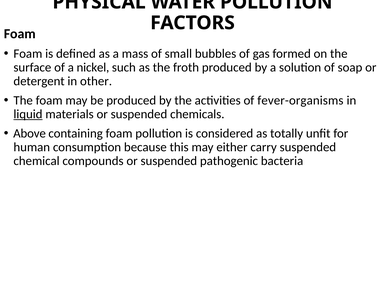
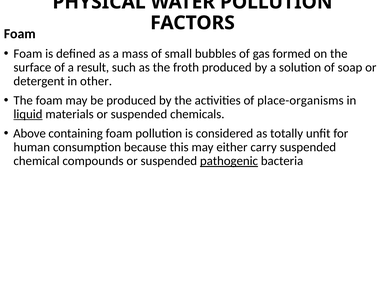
nickel: nickel -> result (93, 68)
fever-organisms: fever-organisms -> place-organisms (300, 101)
pathogenic underline: none -> present (229, 161)
